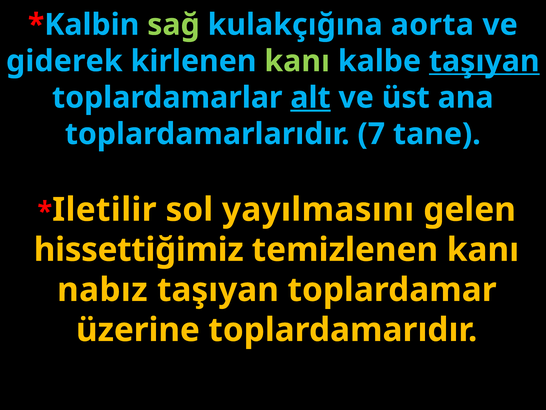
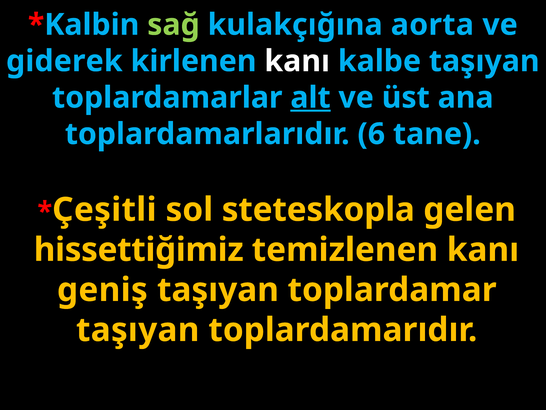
kanı colour: light green -> white (297, 61)
taşıyan underline: present -> none (484, 61)
7: 7 -> 6 (371, 134)
Iletilir: Iletilir -> Çeşitli (104, 210)
yayılmasını: yayılmasını -> steteskopla (318, 210)
nabız: nabız -> geniş (102, 290)
üzerine: üzerine -> taşıyan (138, 330)
